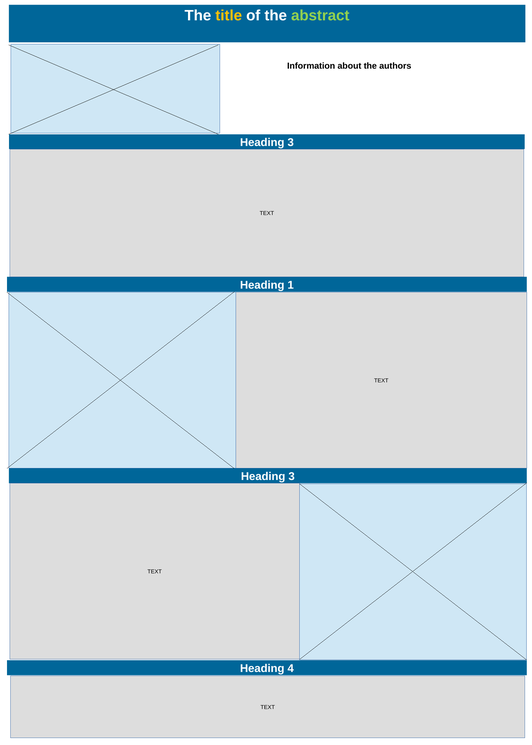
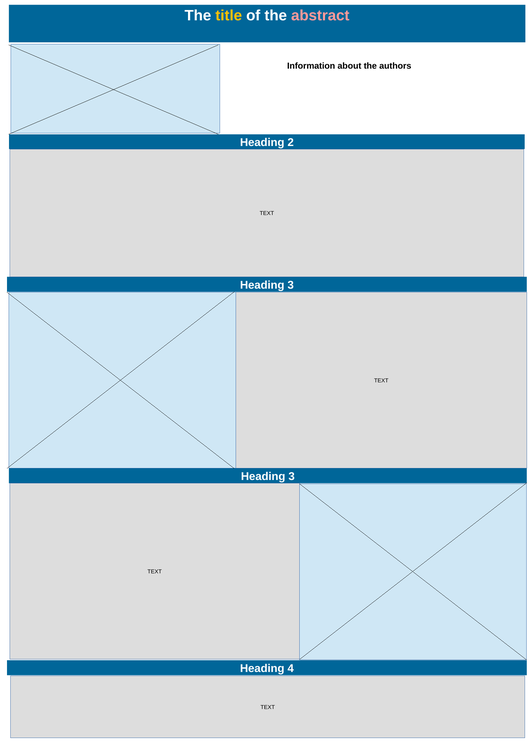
abstract colour: light green -> pink (320, 16)
3: 3 -> 2 (291, 142)
1: 1 -> 3 (291, 285)
